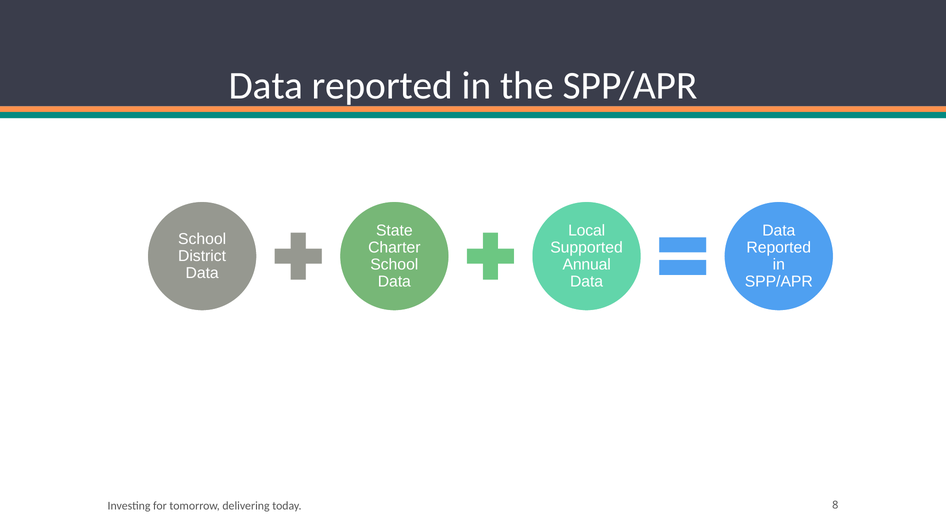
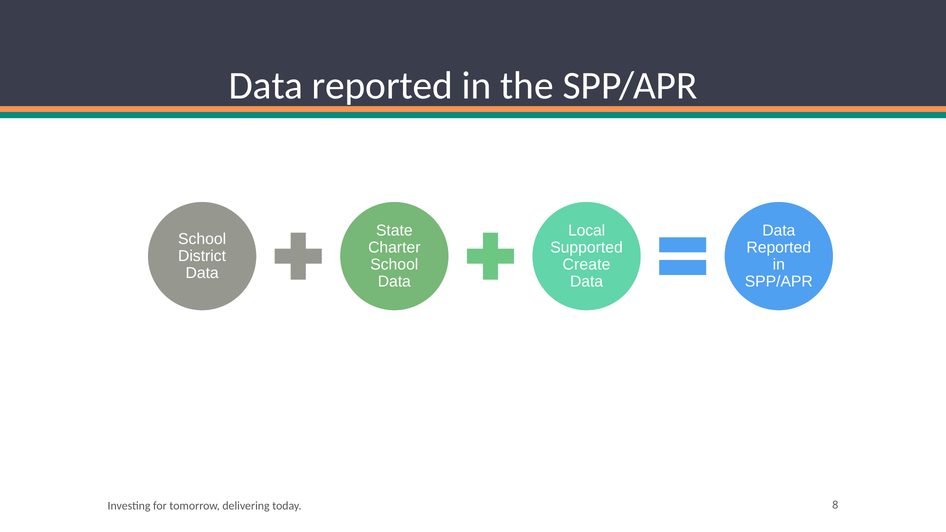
Annual: Annual -> Create (587, 265)
